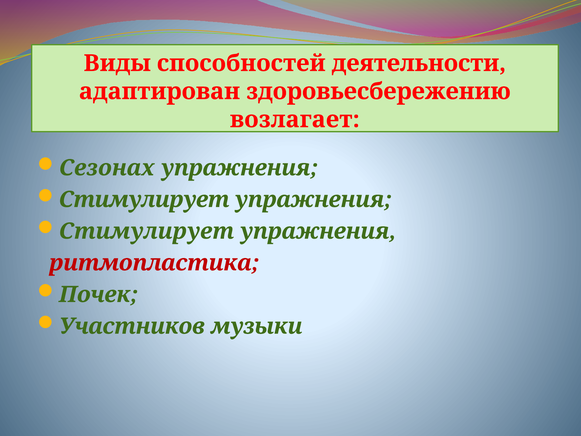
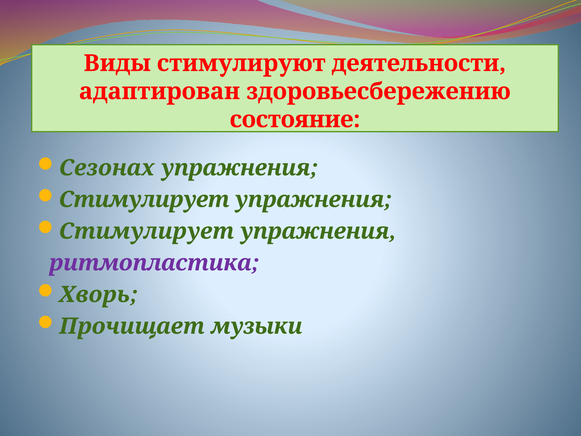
способностей: способностей -> стимулируют (241, 63)
возлагает: возлагает -> состояние (295, 119)
ритмопластика colour: red -> purple (154, 263)
Почек: Почек -> Хворь (99, 294)
Участников: Участников -> Прочищает (132, 326)
